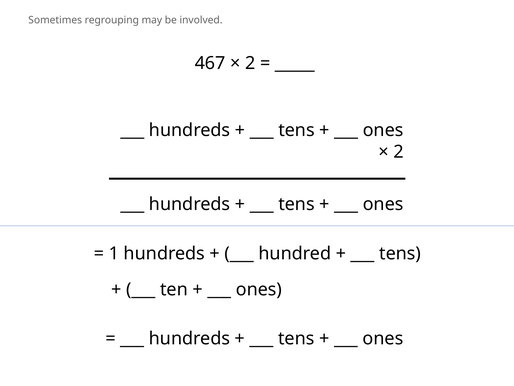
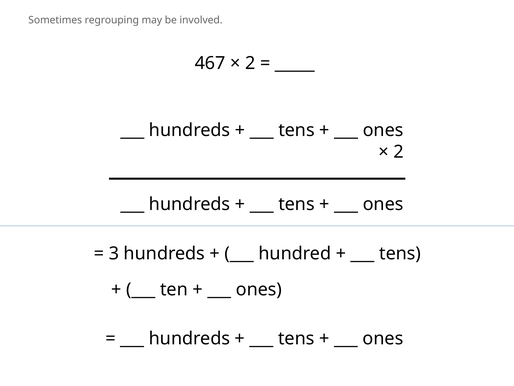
1: 1 -> 3 (114, 253)
